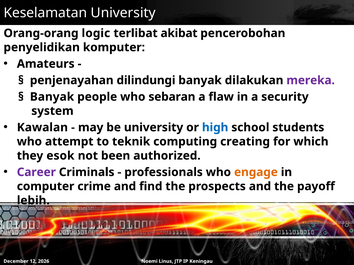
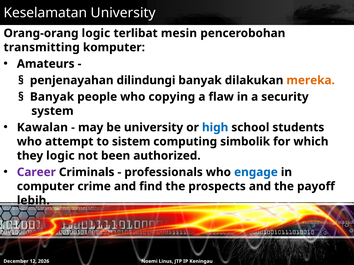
akibat: akibat -> mesin (179, 33)
penyelidikan: penyelidikan -> transmitting (42, 47)
mereka colour: purple -> orange (311, 80)
sebaran: sebaran -> copying (172, 97)
teknik: teknik -> sistem (131, 142)
creating: creating -> simbolik (245, 142)
they esok: esok -> logic (60, 156)
engage colour: orange -> blue (256, 172)
